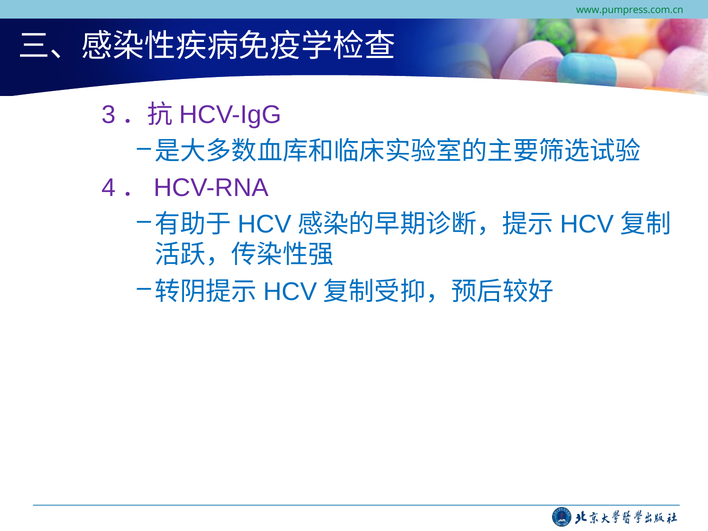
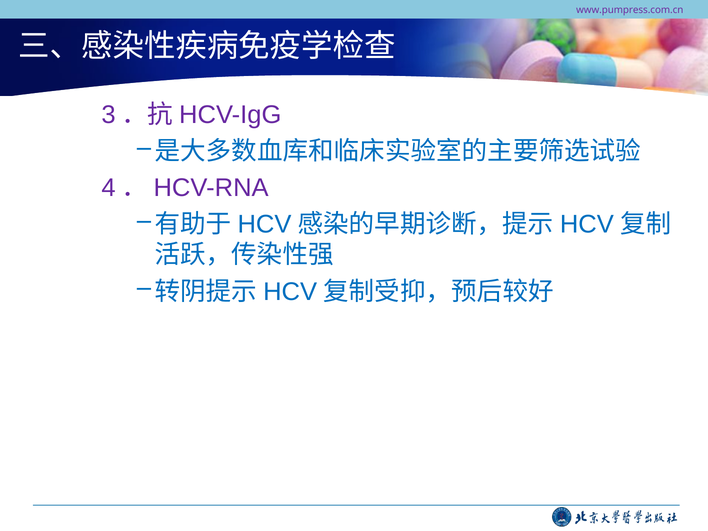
www.pumpress.com.cn colour: green -> purple (630, 10)
